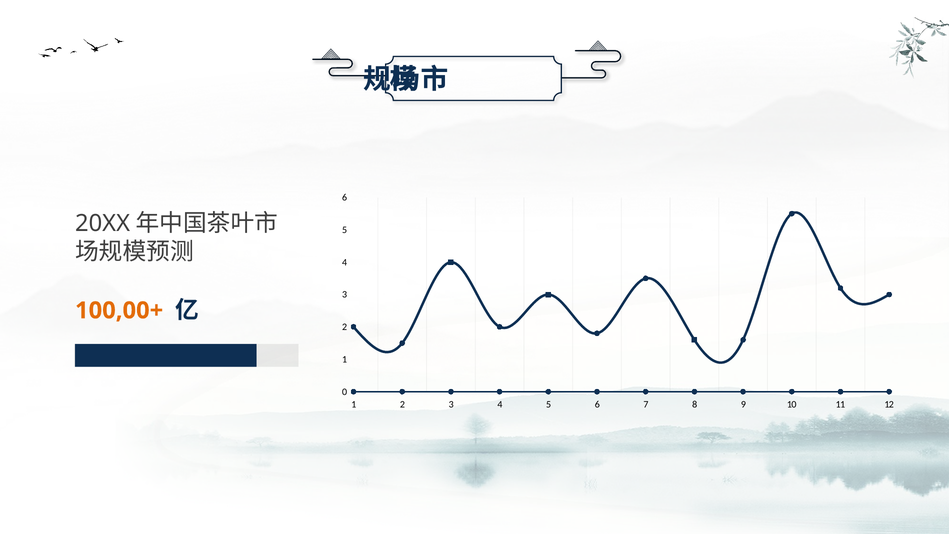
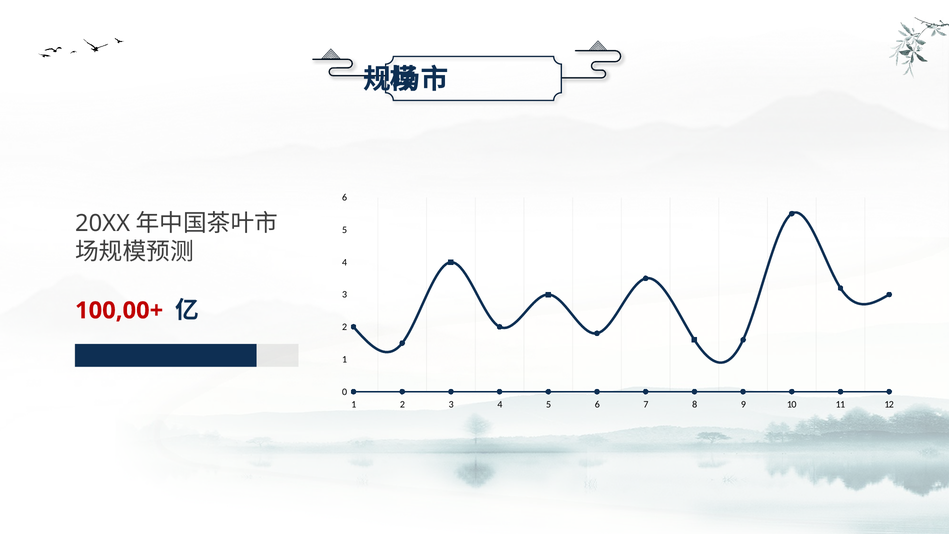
100,00+ colour: orange -> red (119, 310)
